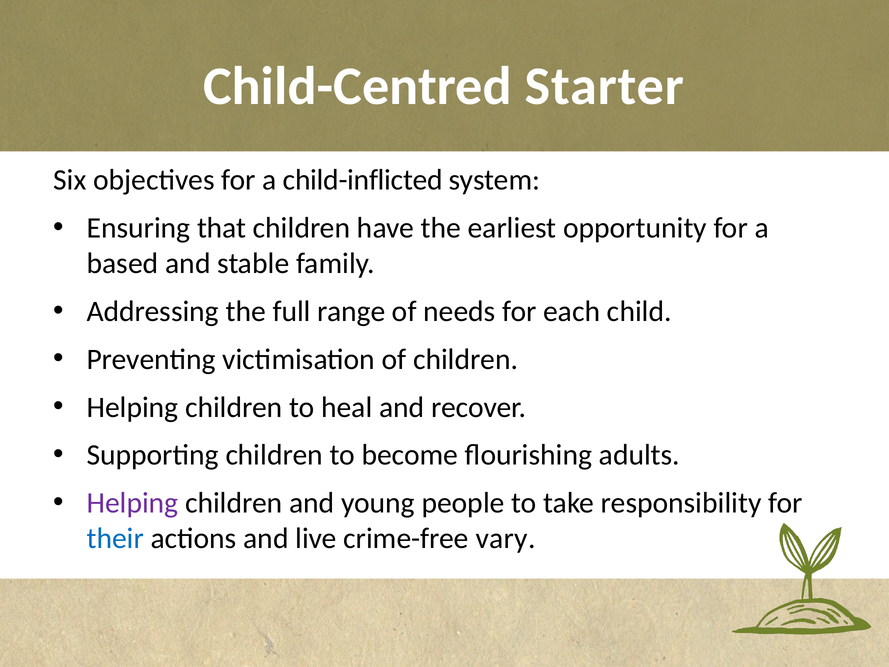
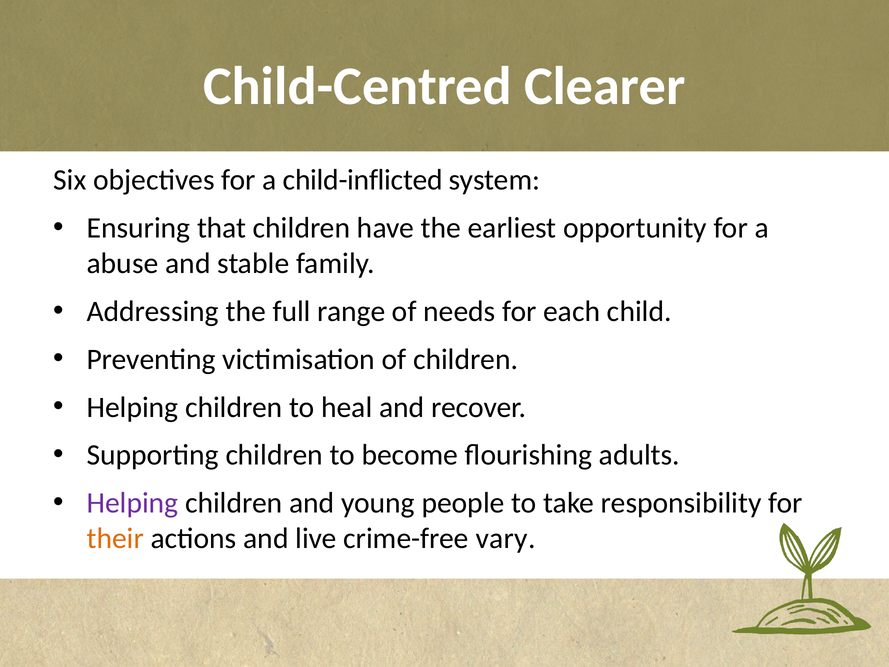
Starter: Starter -> Clearer (605, 86)
based: based -> abuse (123, 263)
their colour: blue -> orange (115, 538)
